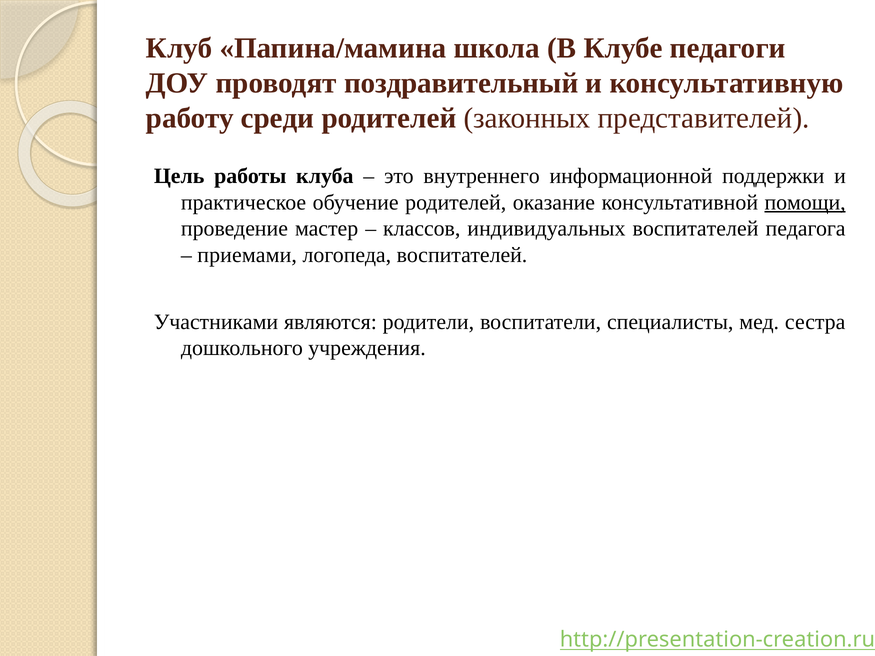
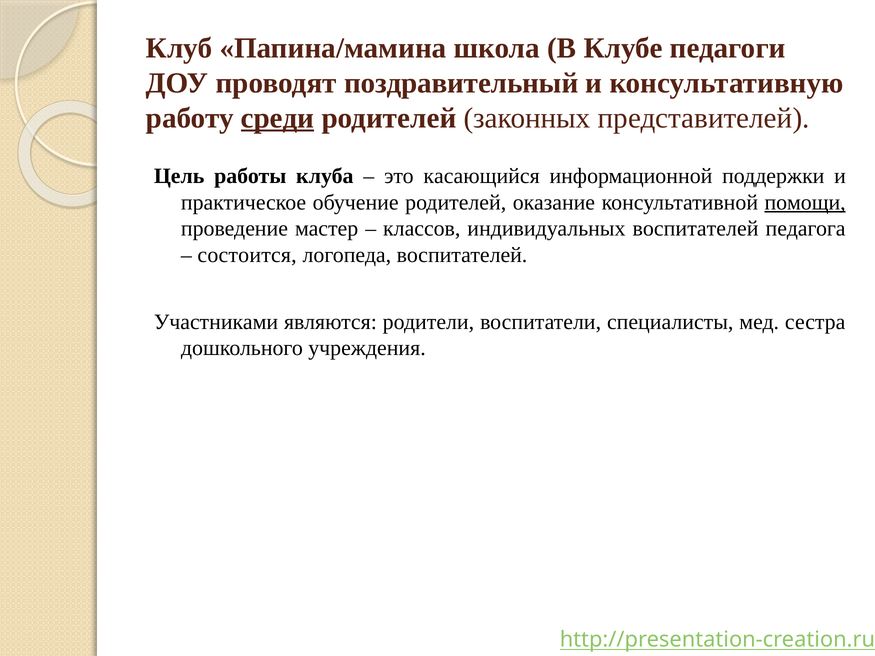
среди underline: none -> present (278, 118)
внутреннего: внутреннего -> касающийся (482, 176)
приемами: приемами -> состоится (247, 255)
